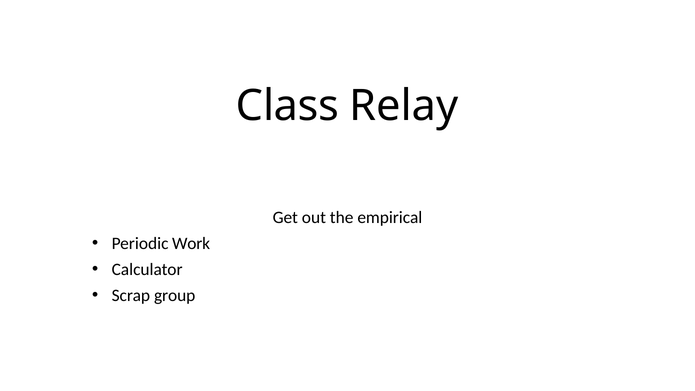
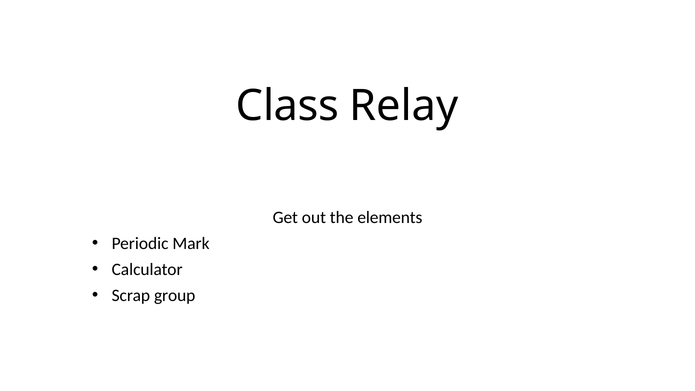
empirical: empirical -> elements (390, 217)
Work: Work -> Mark (191, 243)
